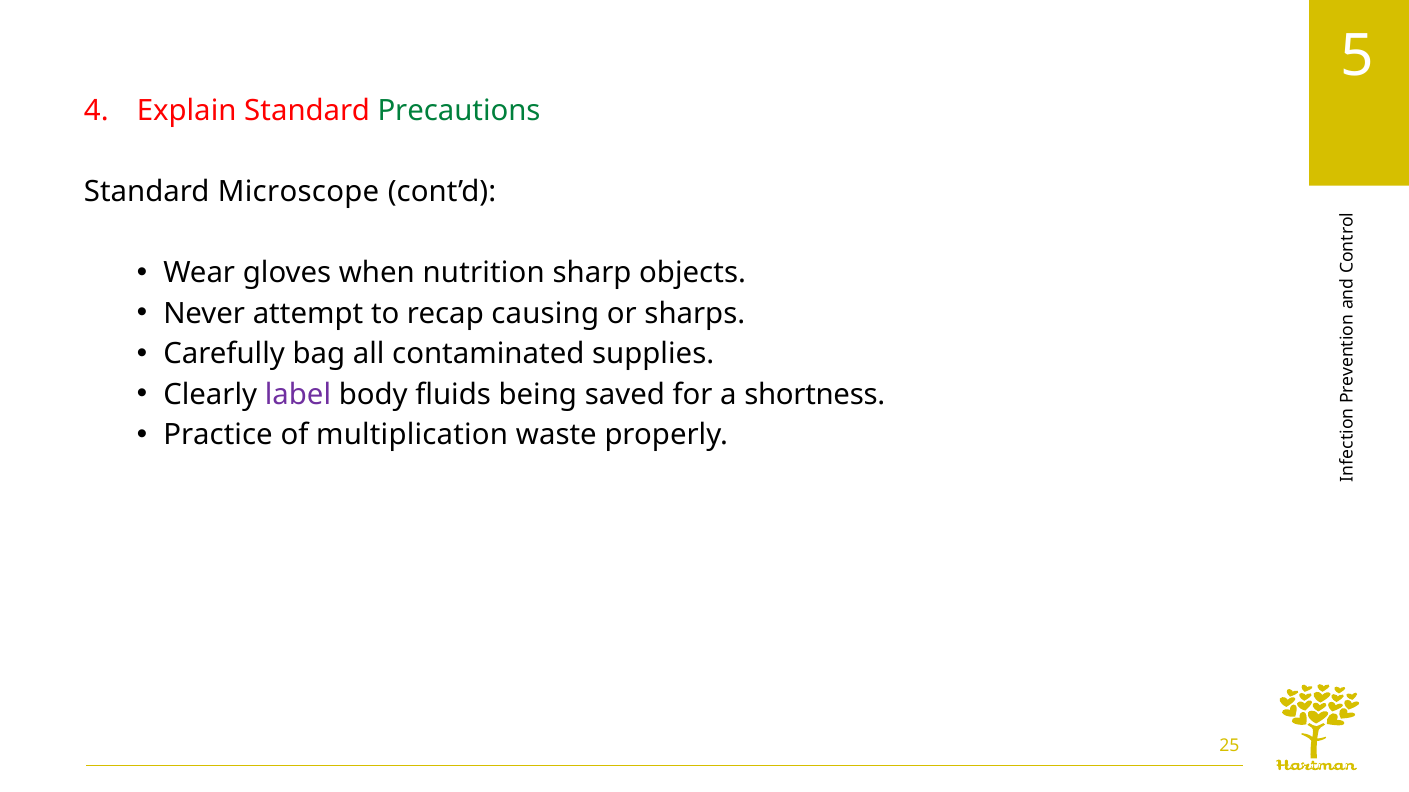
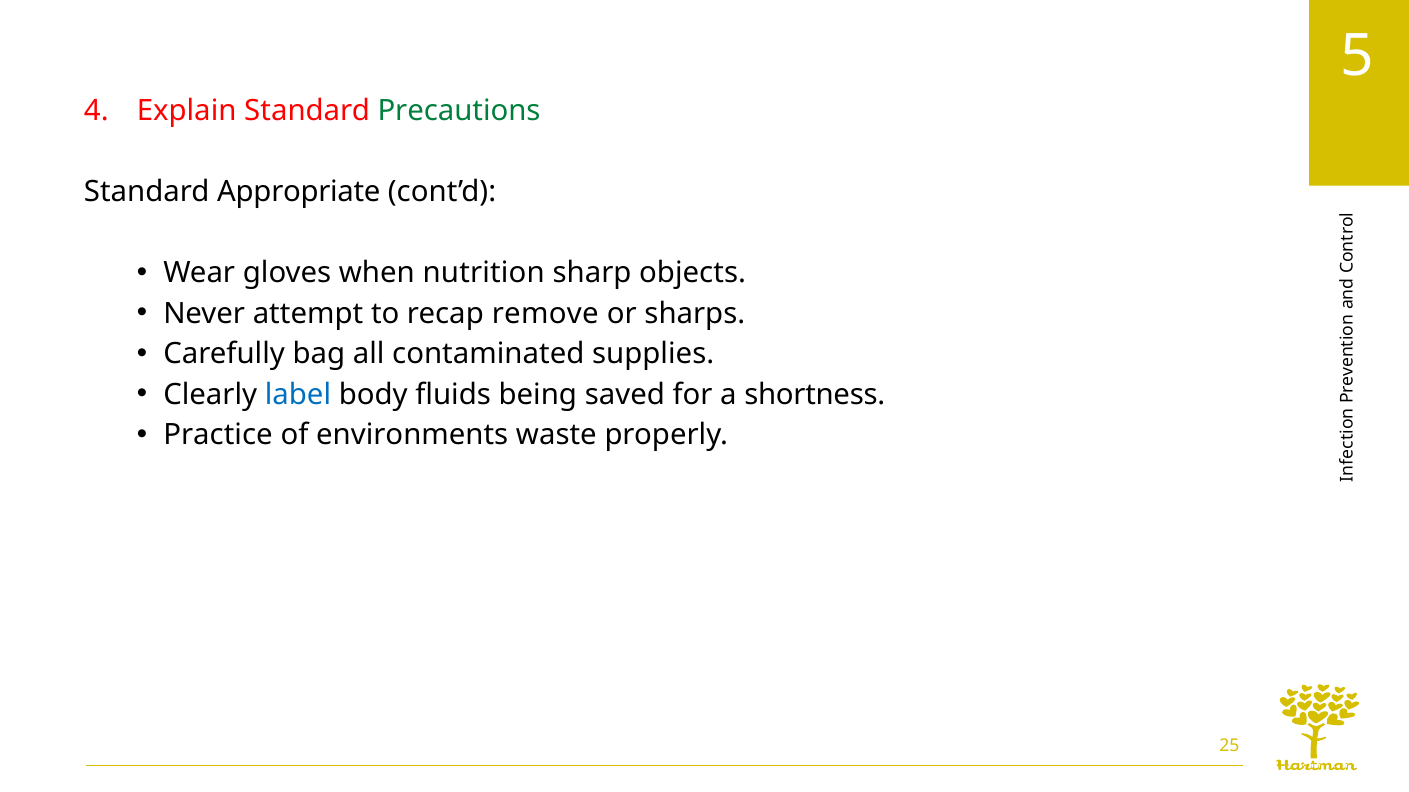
Microscope: Microscope -> Appropriate (299, 192)
causing: causing -> remove (545, 314)
label colour: purple -> blue (298, 395)
multiplication: multiplication -> environments (412, 435)
